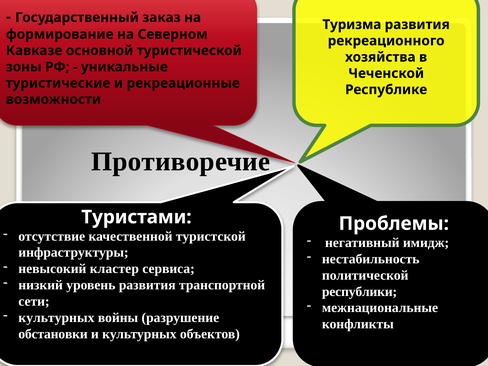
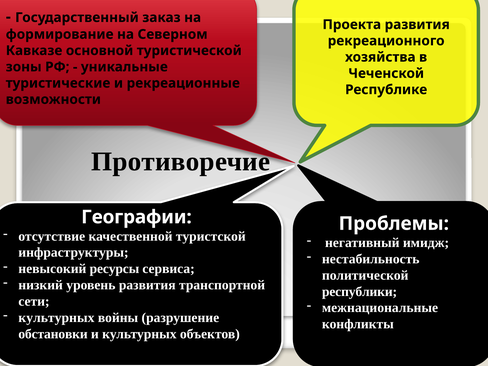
Туризма: Туризма -> Проекта (352, 25)
Туристами: Туристами -> Географии (136, 217)
кластер: кластер -> ресурсы (114, 269)
